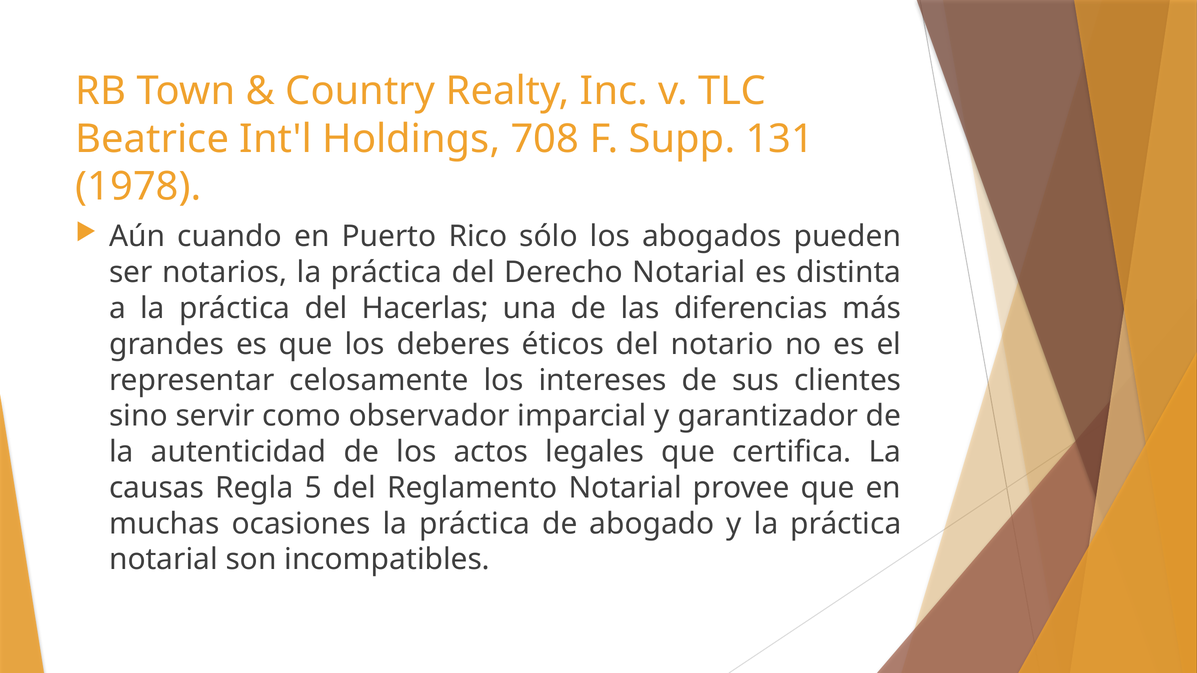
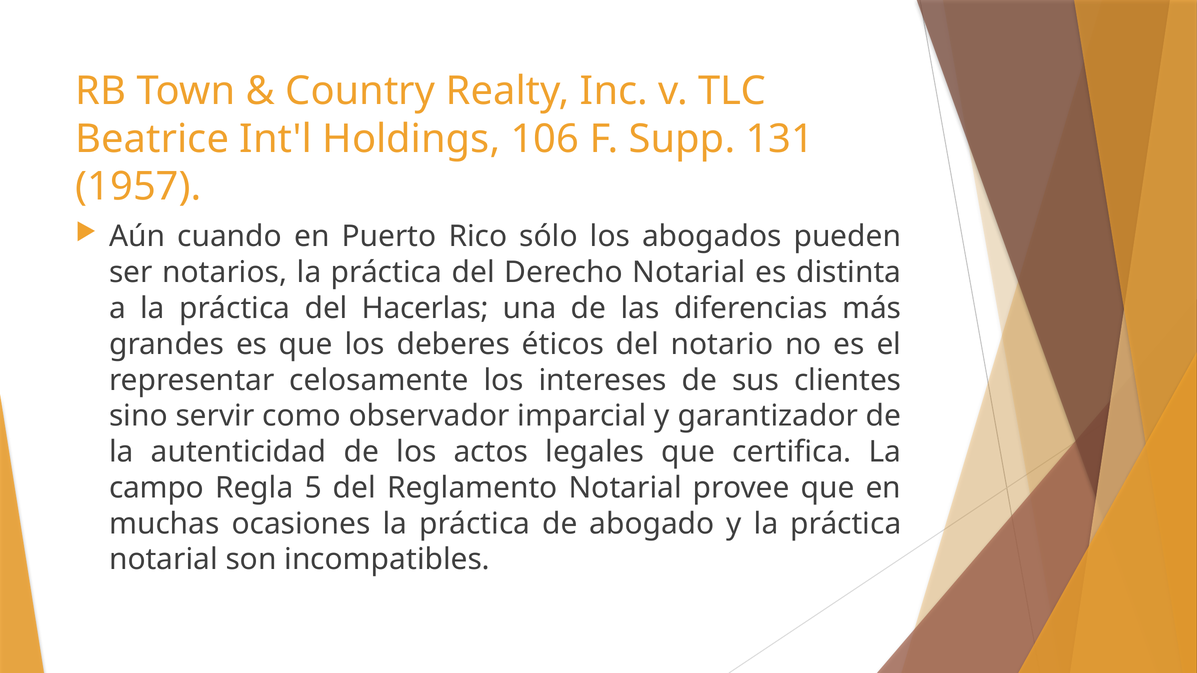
708: 708 -> 106 (545, 139)
1978: 1978 -> 1957 (138, 187)
causas: causas -> campo (157, 488)
